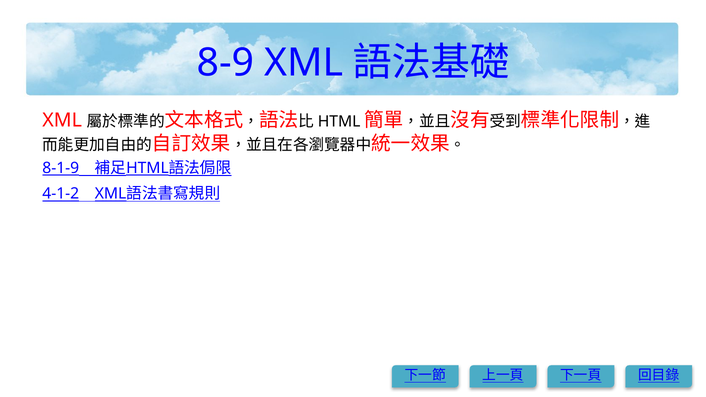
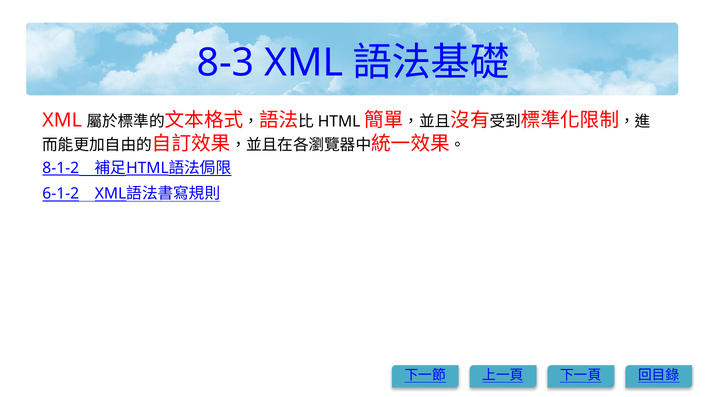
8-9: 8-9 -> 8-3 (225, 63)
8-1-9: 8-1-9 -> 8-1-2 (61, 168)
4-1-2: 4-1-2 -> 6-1-2 (61, 194)
